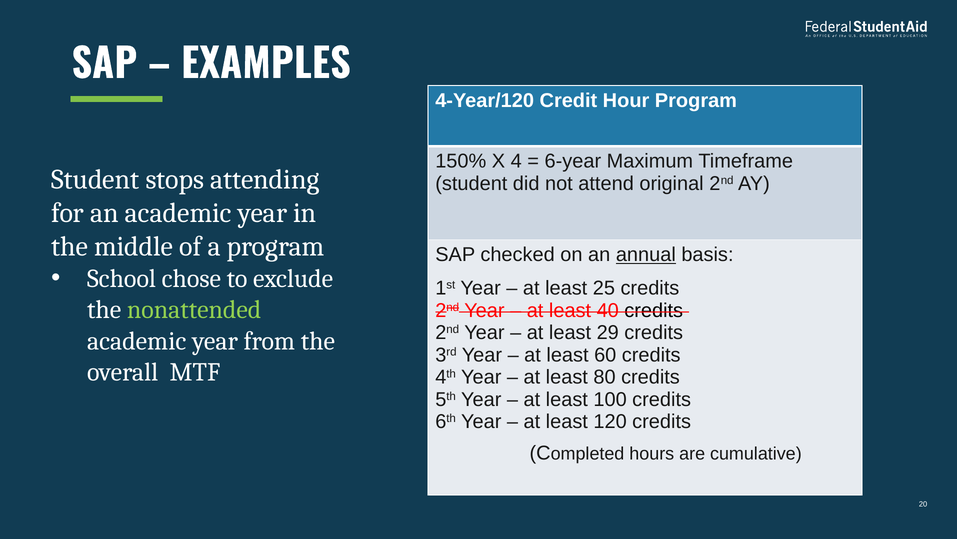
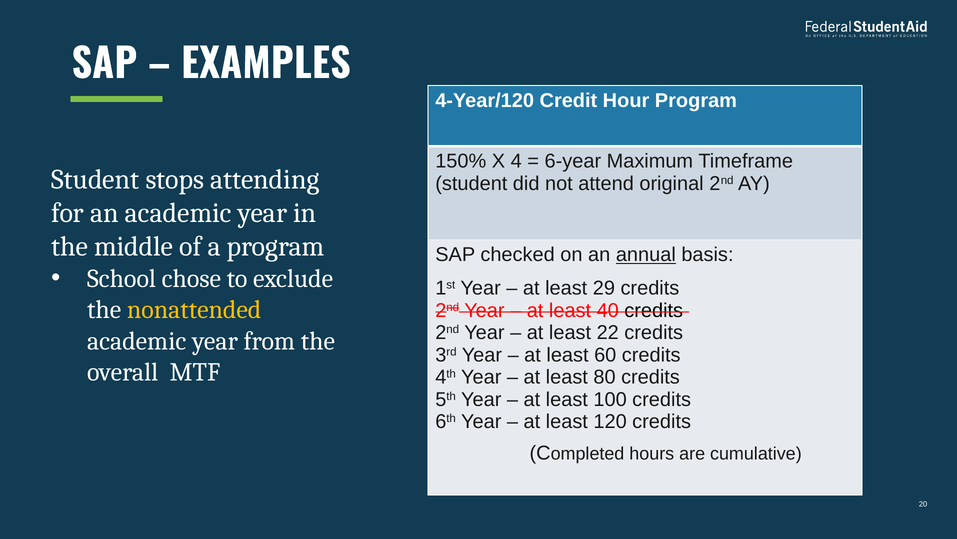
25: 25 -> 29 (604, 288)
nonattended colour: light green -> yellow (194, 310)
29: 29 -> 22 (608, 332)
